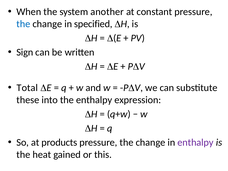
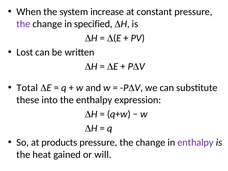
another: another -> increase (107, 12)
the colour: blue -> purple (23, 24)
Sign: Sign -> Lost (25, 52)
this: this -> will (103, 155)
